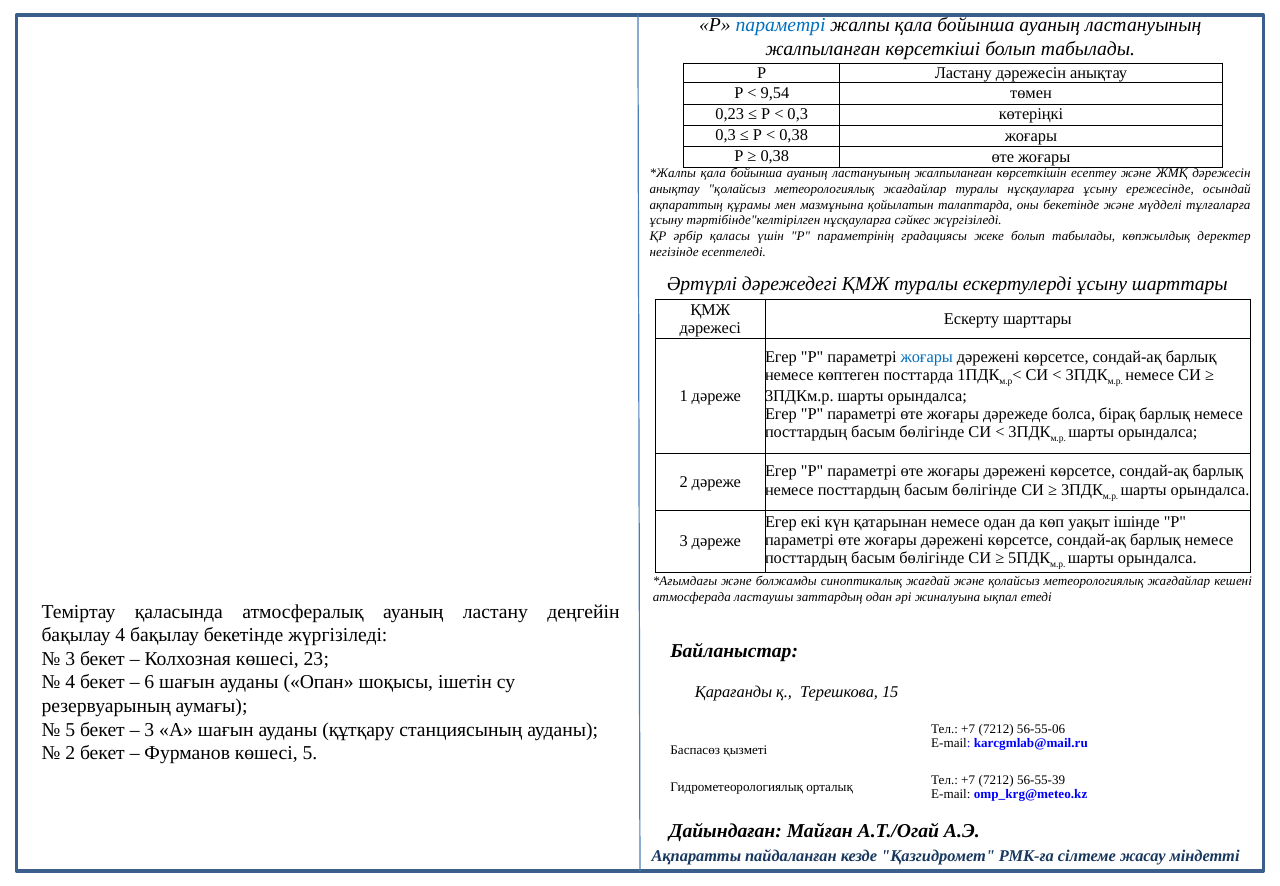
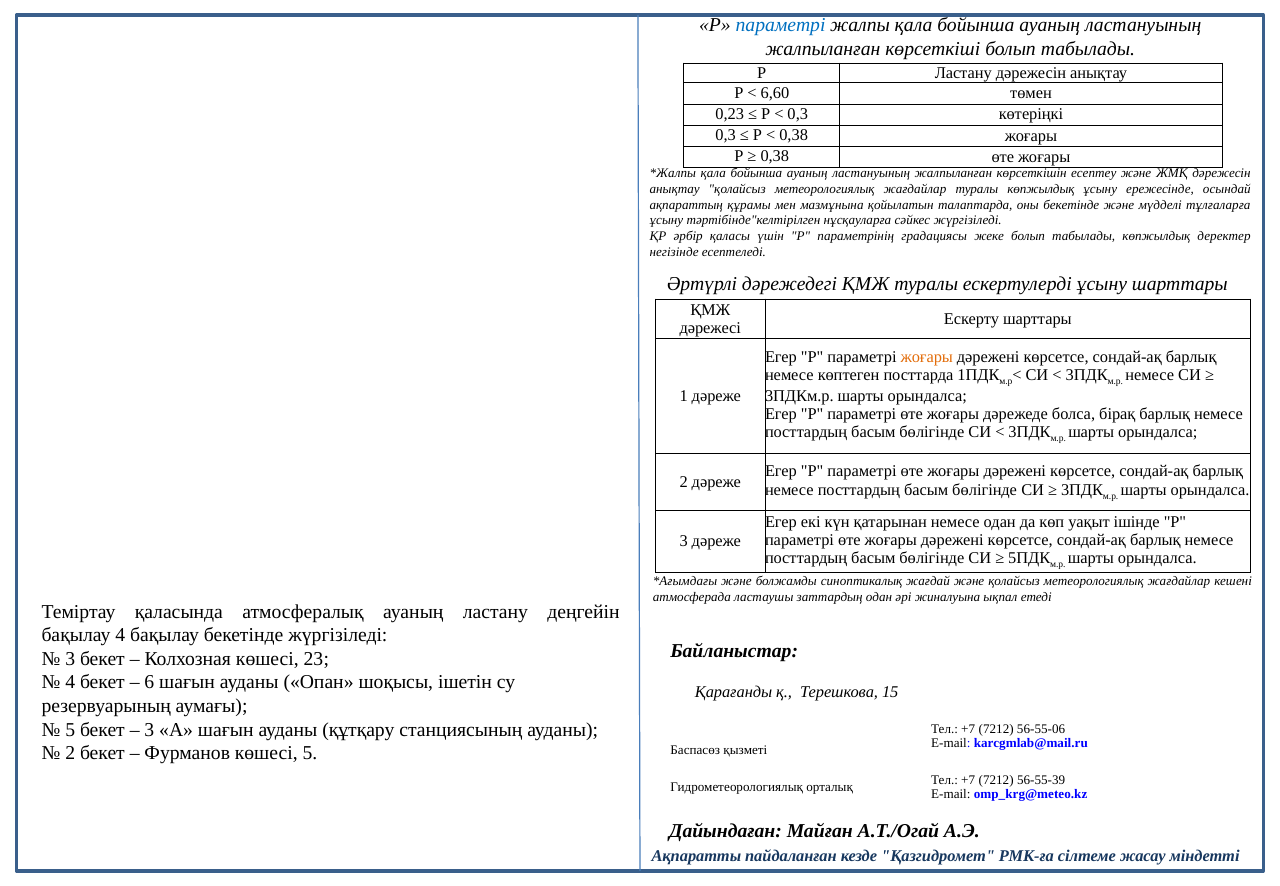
9,54: 9,54 -> 6,60 (775, 93)
туралы нұсқауларға: нұсқауларға -> көпжылдық (1041, 189)
жоғары colour: blue -> orange (927, 357)
